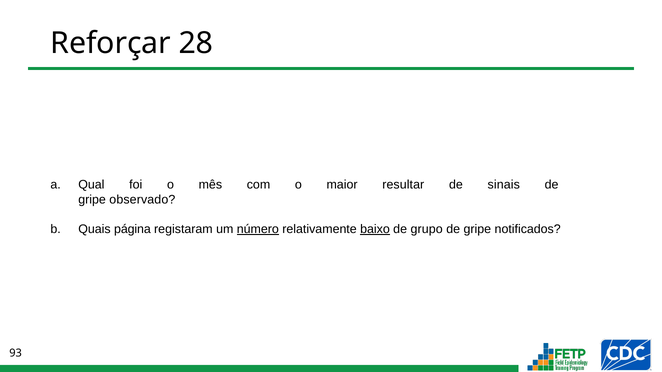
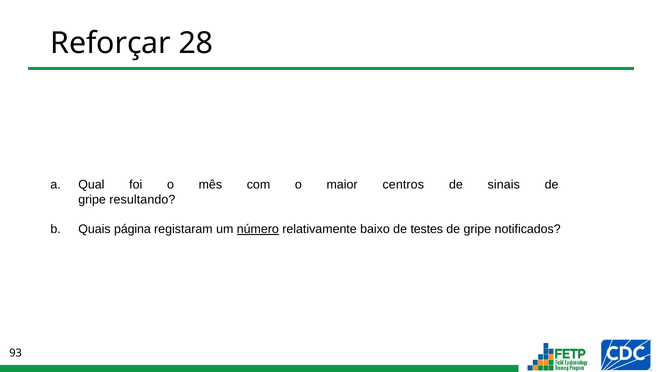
resultar: resultar -> centros (403, 185)
observado: observado -> resultando (142, 200)
baixo underline: present -> none (375, 229)
grupo: grupo -> testes (427, 229)
